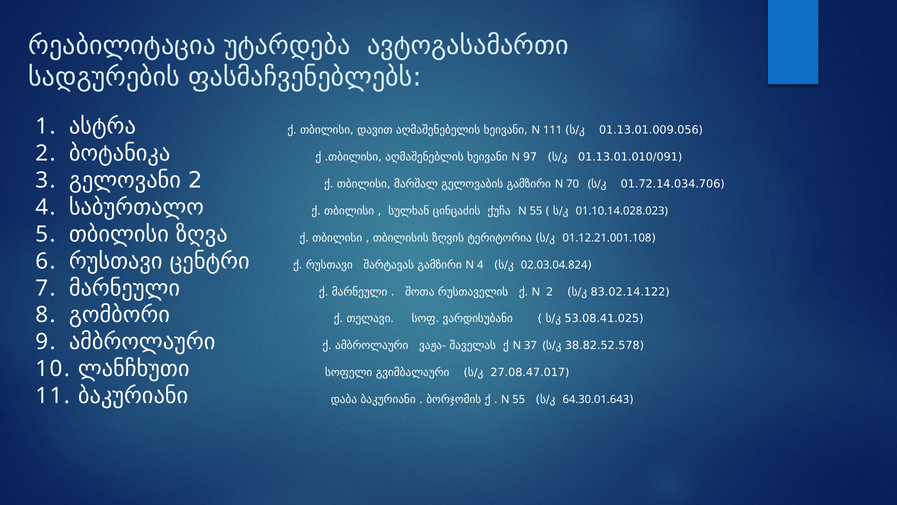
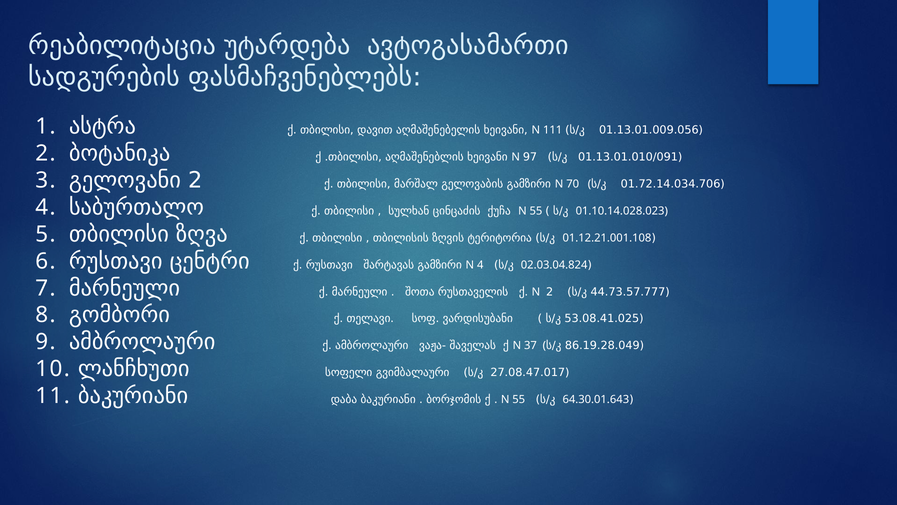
83.02.14.122: 83.02.14.122 -> 44.73.57.777 (630, 292)
38.82.52.578: 38.82.52.578 -> 86.19.28.049 (604, 345)
